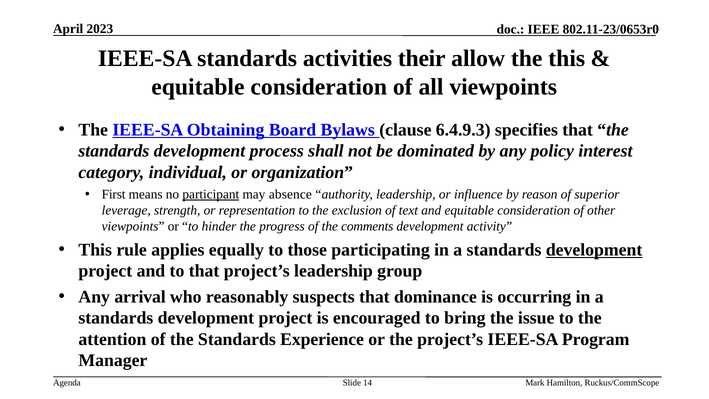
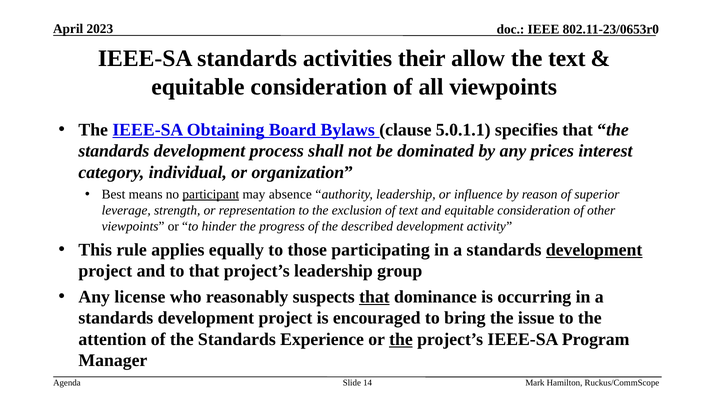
the this: this -> text (567, 58)
6.4.9.3: 6.4.9.3 -> 5.0.1.1 (463, 130)
policy: policy -> prices (552, 151)
First: First -> Best (114, 194)
comments: comments -> described (367, 226)
arrival: arrival -> license (140, 297)
that underline: none -> present (374, 297)
the underline: none -> present (401, 339)
